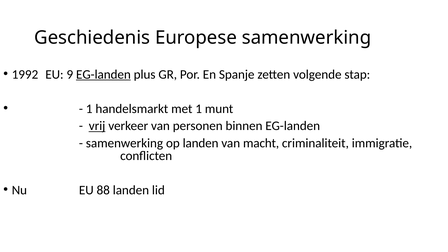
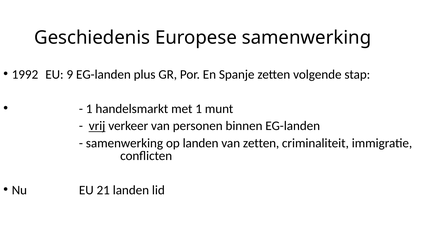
EG-landen underline: present -> none (103, 74)
van macht: macht -> zetten (261, 143)
88: 88 -> 21 (103, 190)
